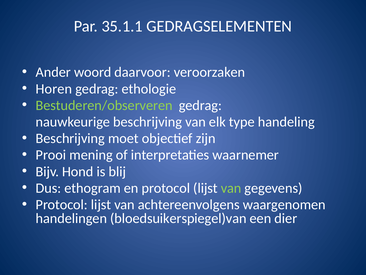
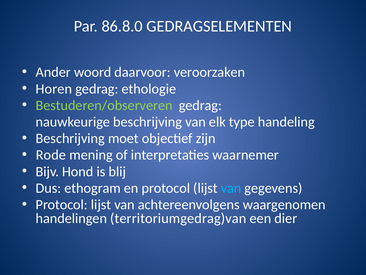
35.1.1: 35.1.1 -> 86.8.0 (122, 26)
Prooi: Prooi -> Rode (51, 155)
van colour: light green -> light blue (231, 188)
bloedsuikerspiegel)van: bloedsuikerspiegel)van -> territoriumgedrag)van (178, 218)
